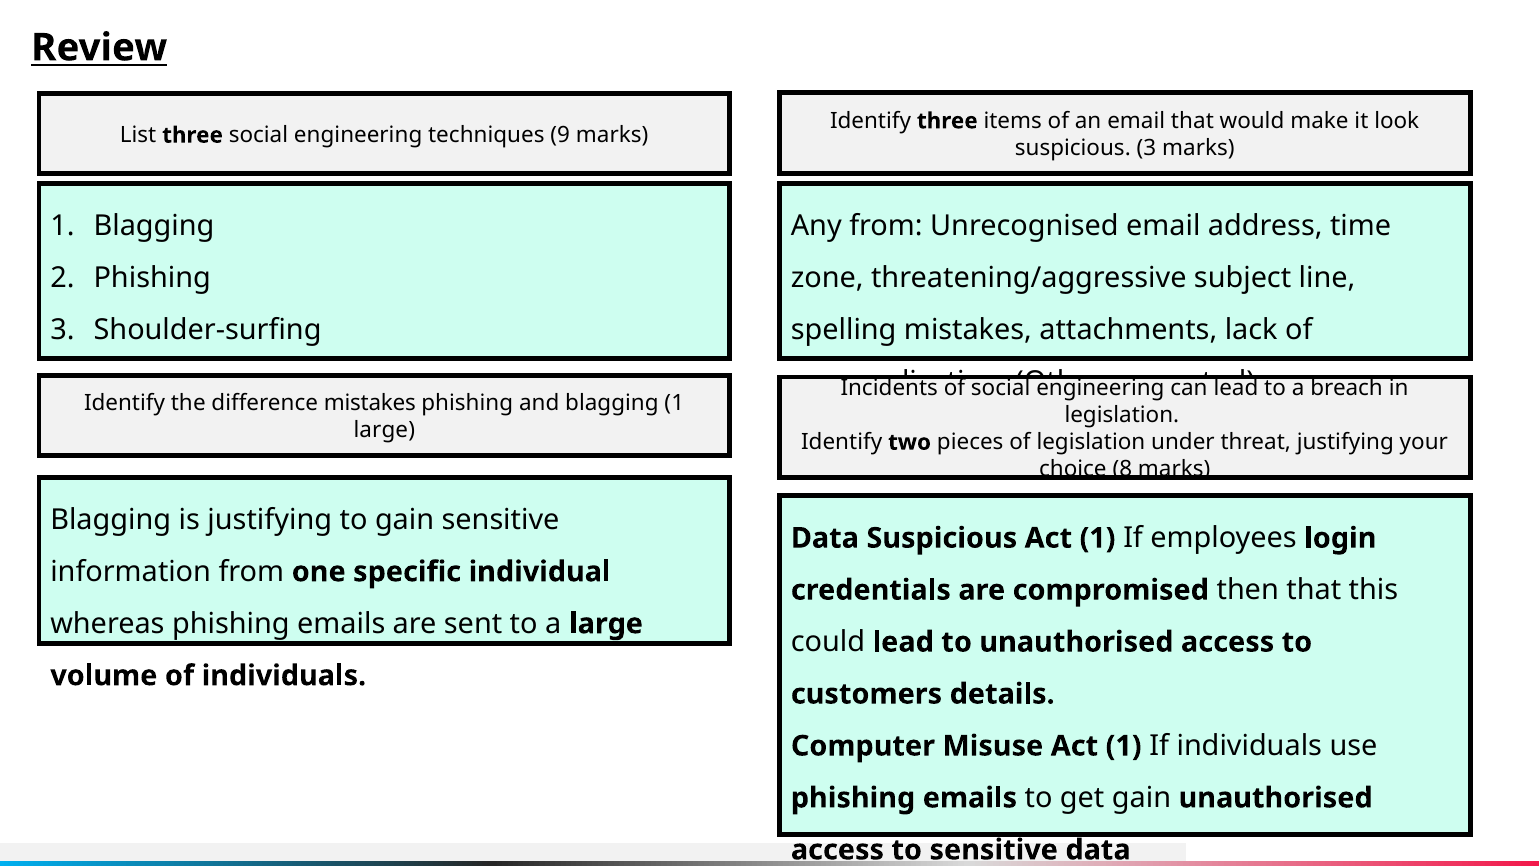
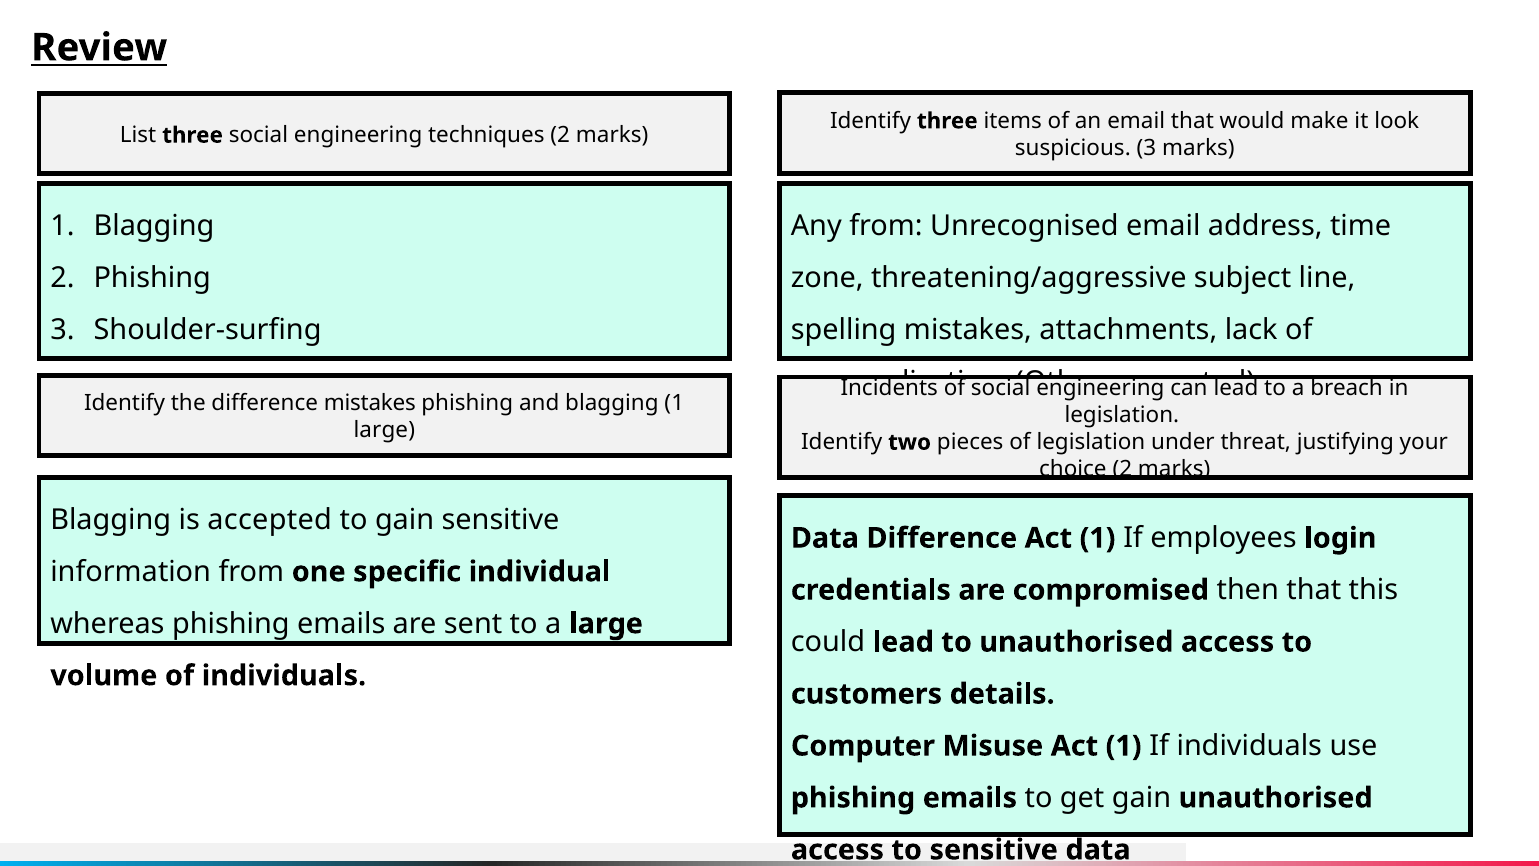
techniques 9: 9 -> 2 (560, 135)
choice 8: 8 -> 2 (1122, 469)
is justifying: justifying -> accepted (270, 520)
Data Suspicious: Suspicious -> Difference (942, 538)
